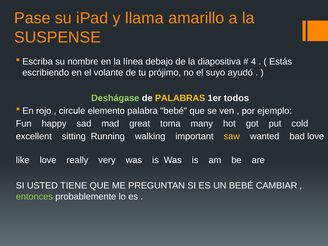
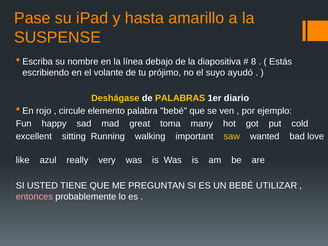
llama: llama -> hasta (144, 18)
4: 4 -> 8 (253, 62)
Deshágase colour: light green -> yellow (115, 98)
todos: todos -> diario (236, 98)
like love: love -> azul (48, 160)
CAMBIAR: CAMBIAR -> UTILIZAR (277, 186)
entonces colour: light green -> pink (34, 197)
